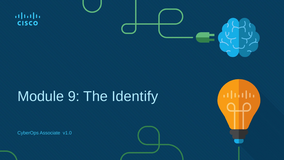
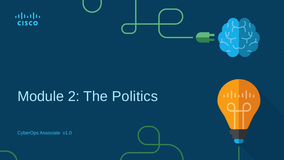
9: 9 -> 2 (74, 96)
Identify: Identify -> Politics (135, 96)
